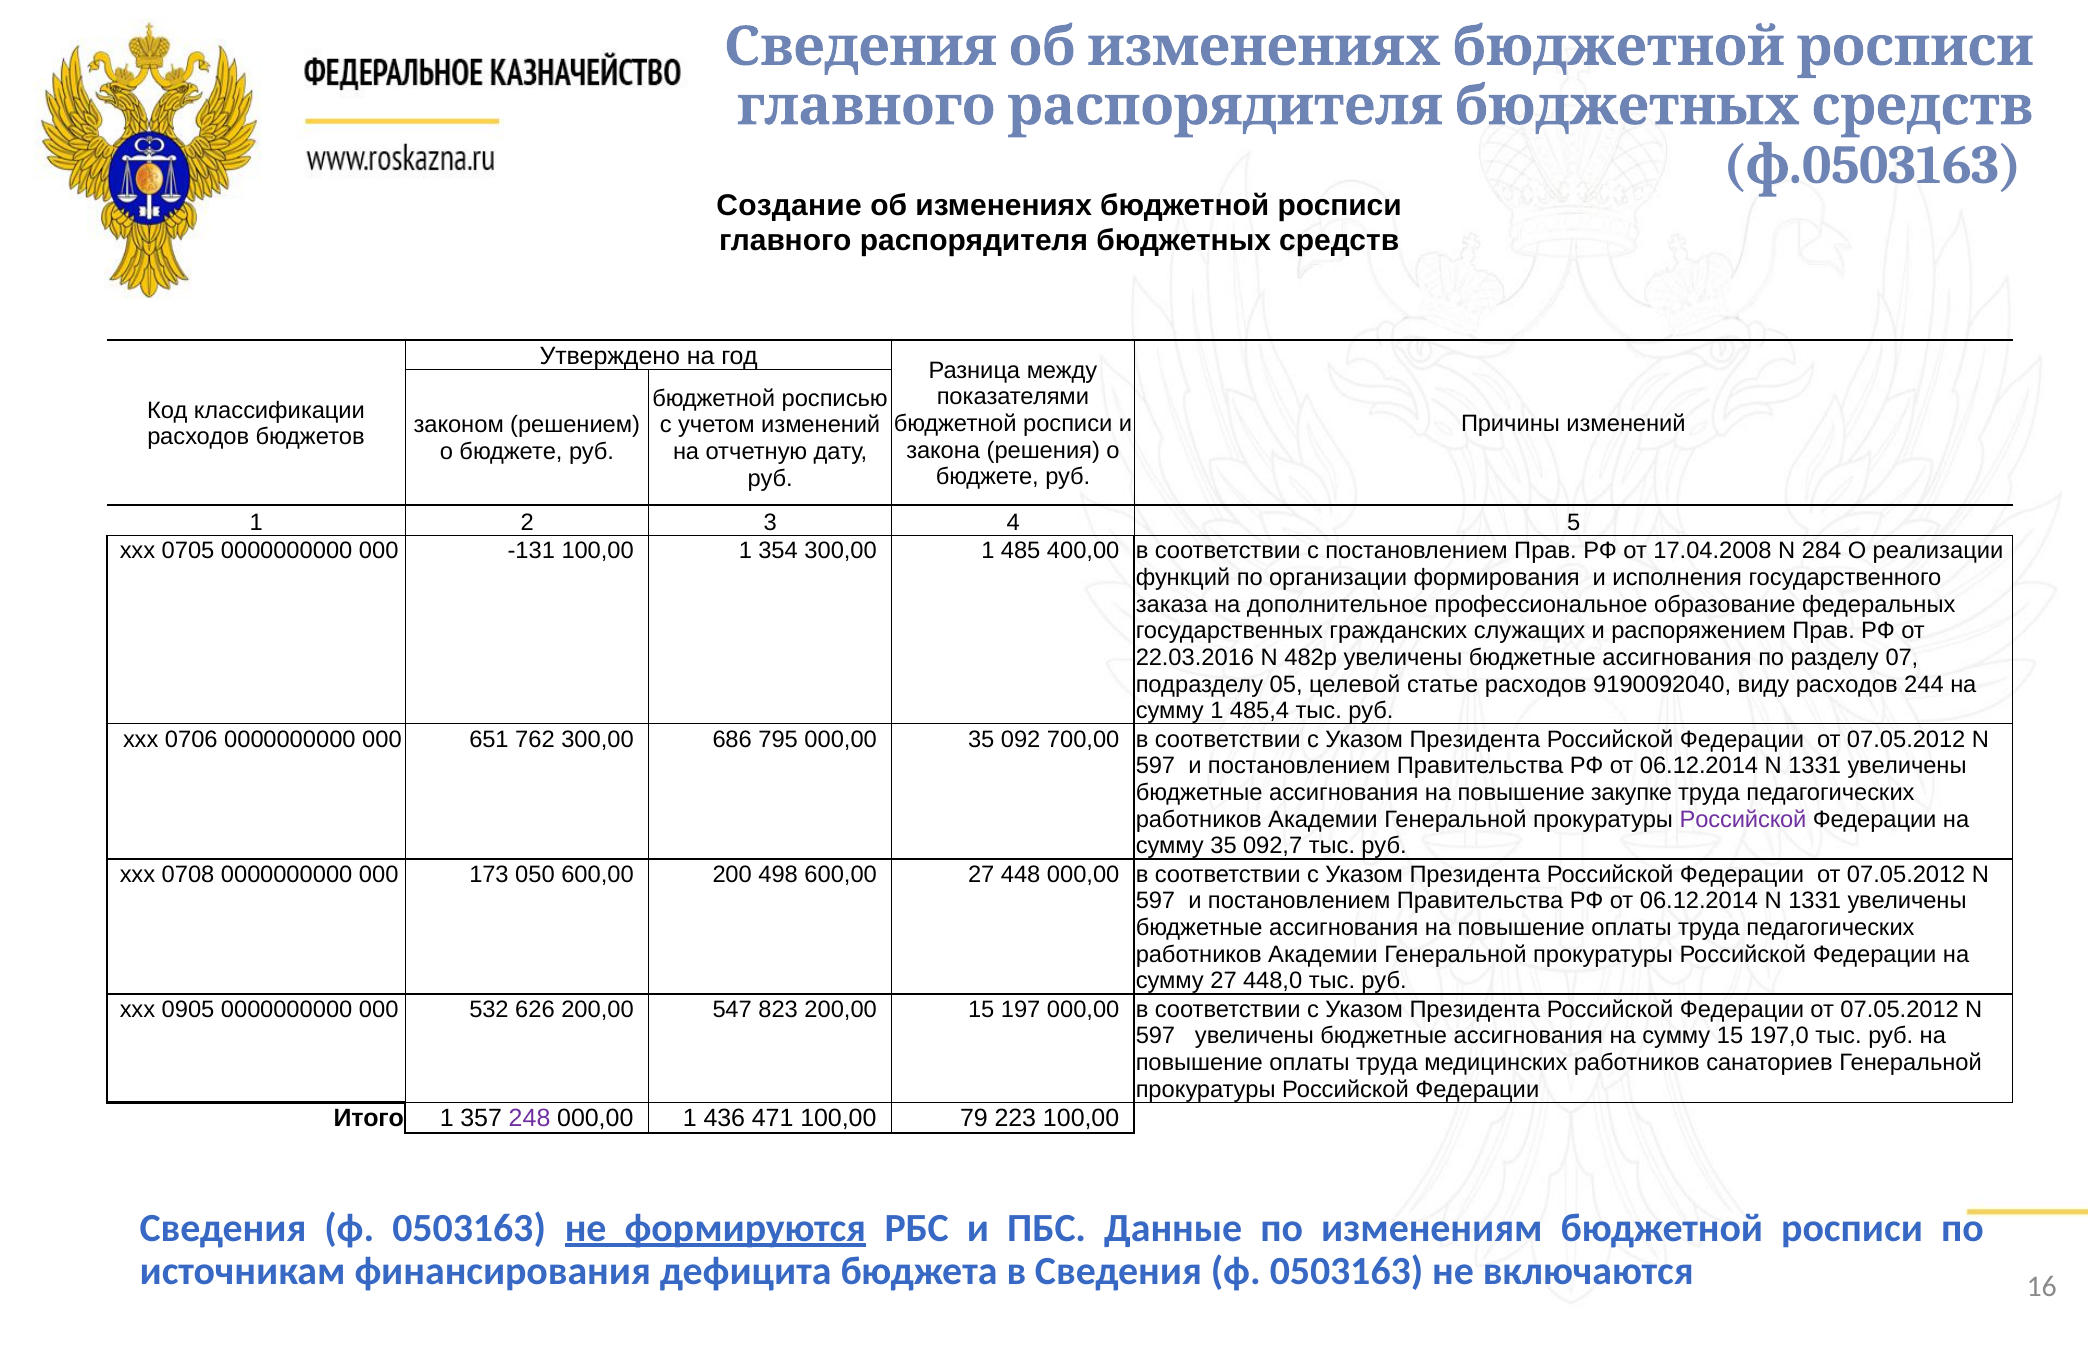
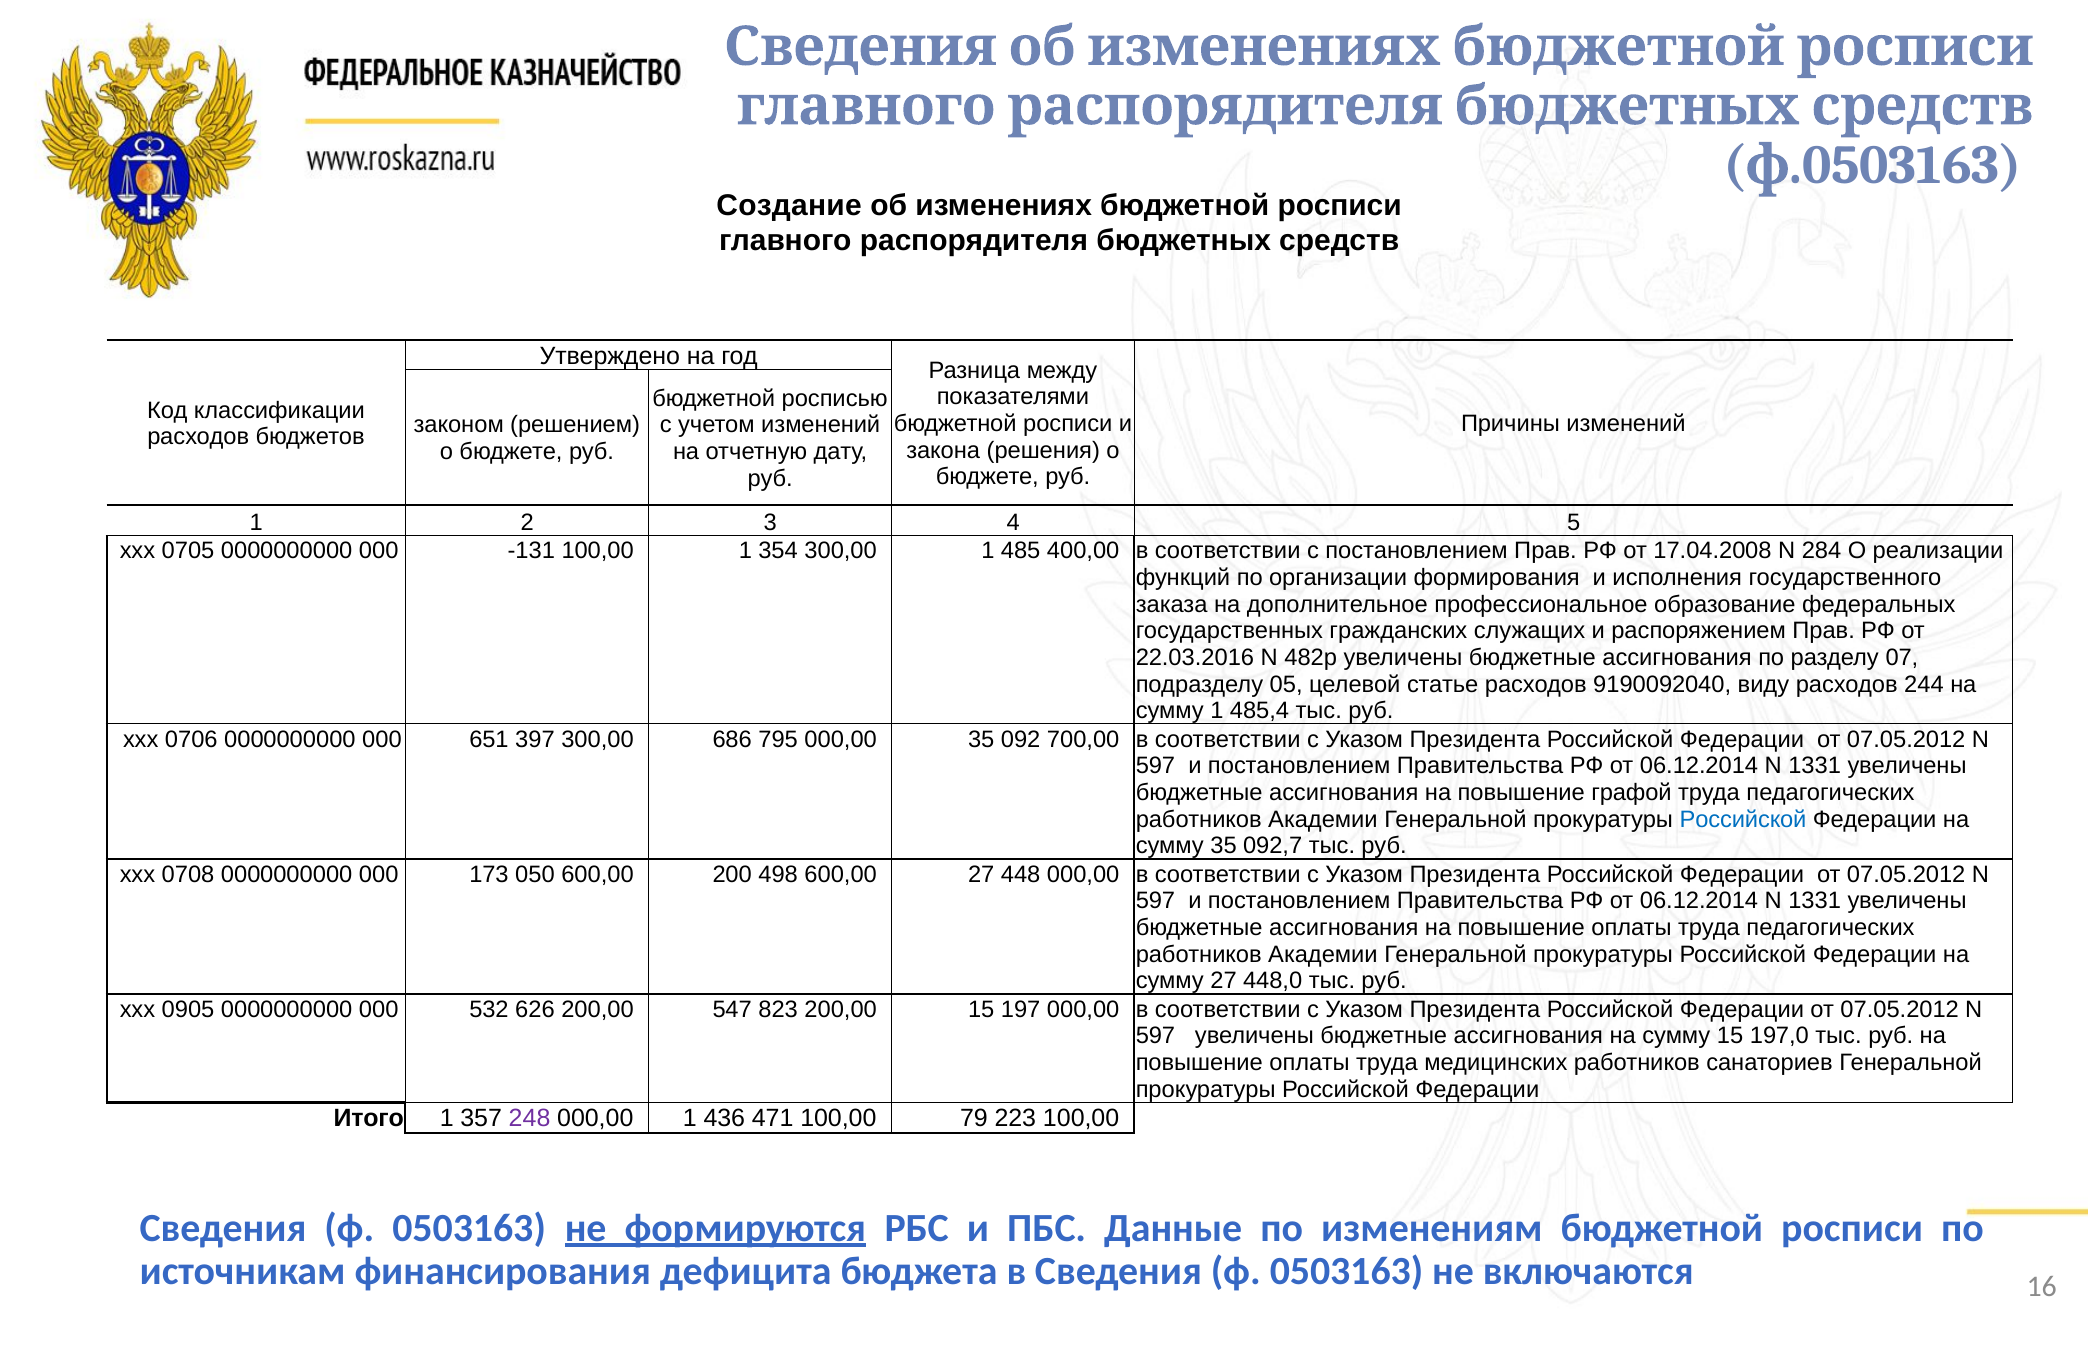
762: 762 -> 397 (535, 739)
закупке: закупке -> графой (1631, 793)
Российской colour: purple -> blue (1743, 819)
